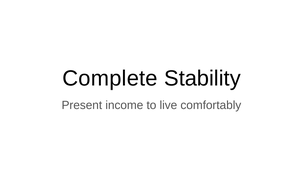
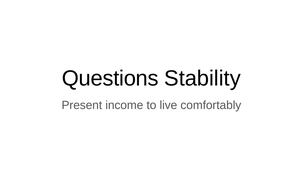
Complete: Complete -> Questions (110, 78)
